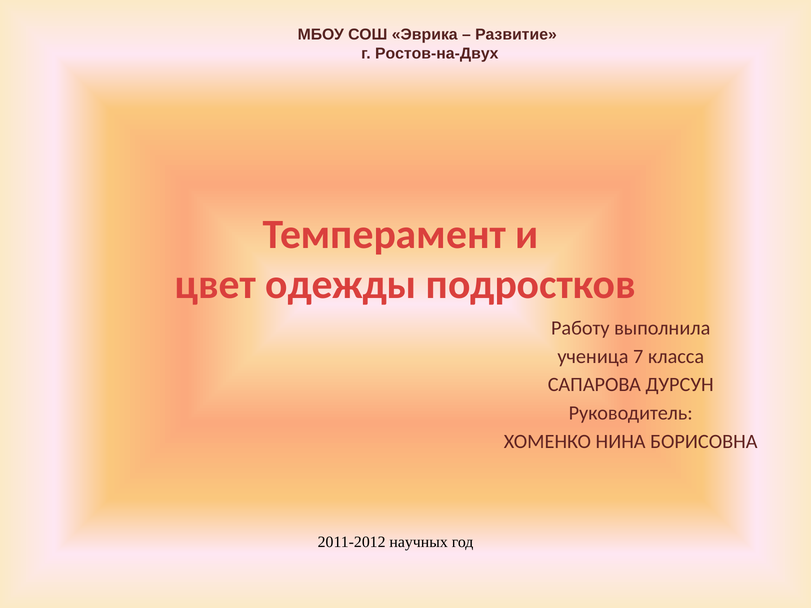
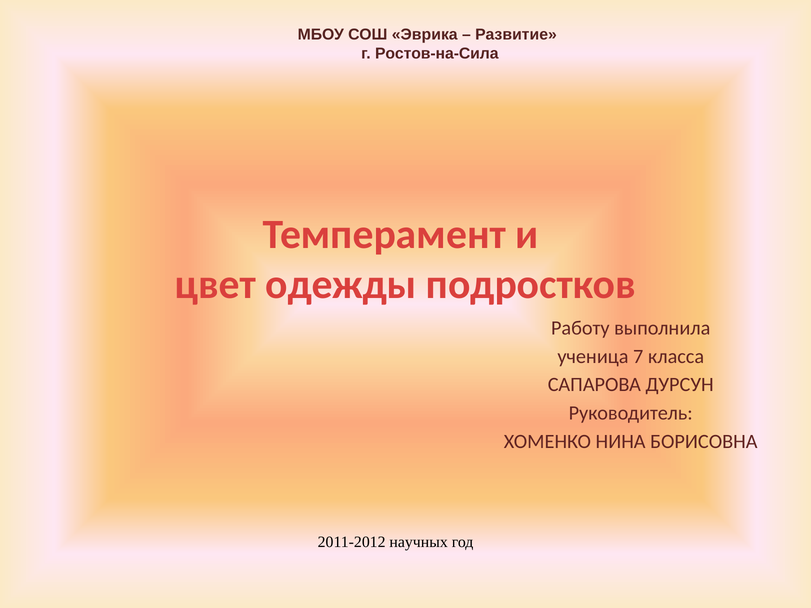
Ростов-на-Двух: Ростов-на-Двух -> Ростов-на-Сила (437, 54)
